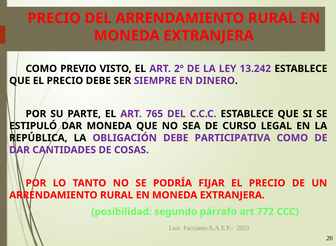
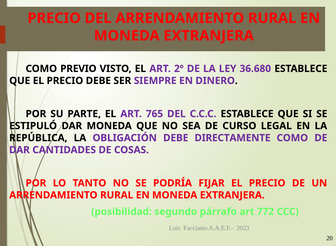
13.242: 13.242 -> 36.680 (255, 69)
PARTICIPATIVA: PARTICIPATIVA -> DIRECTAMENTE (233, 138)
